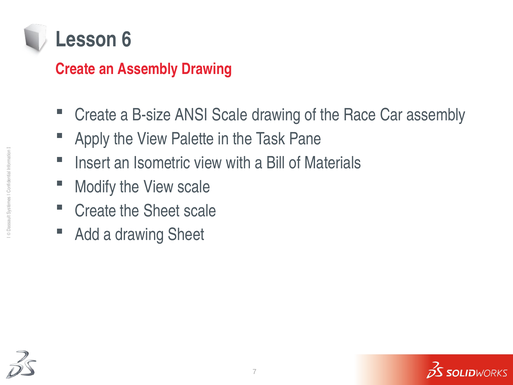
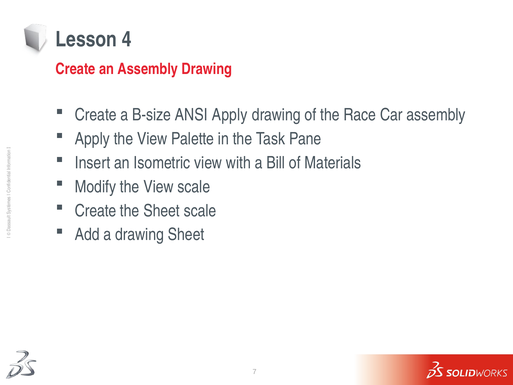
6: 6 -> 4 (127, 39)
ANSI Scale: Scale -> Apply (230, 115)
